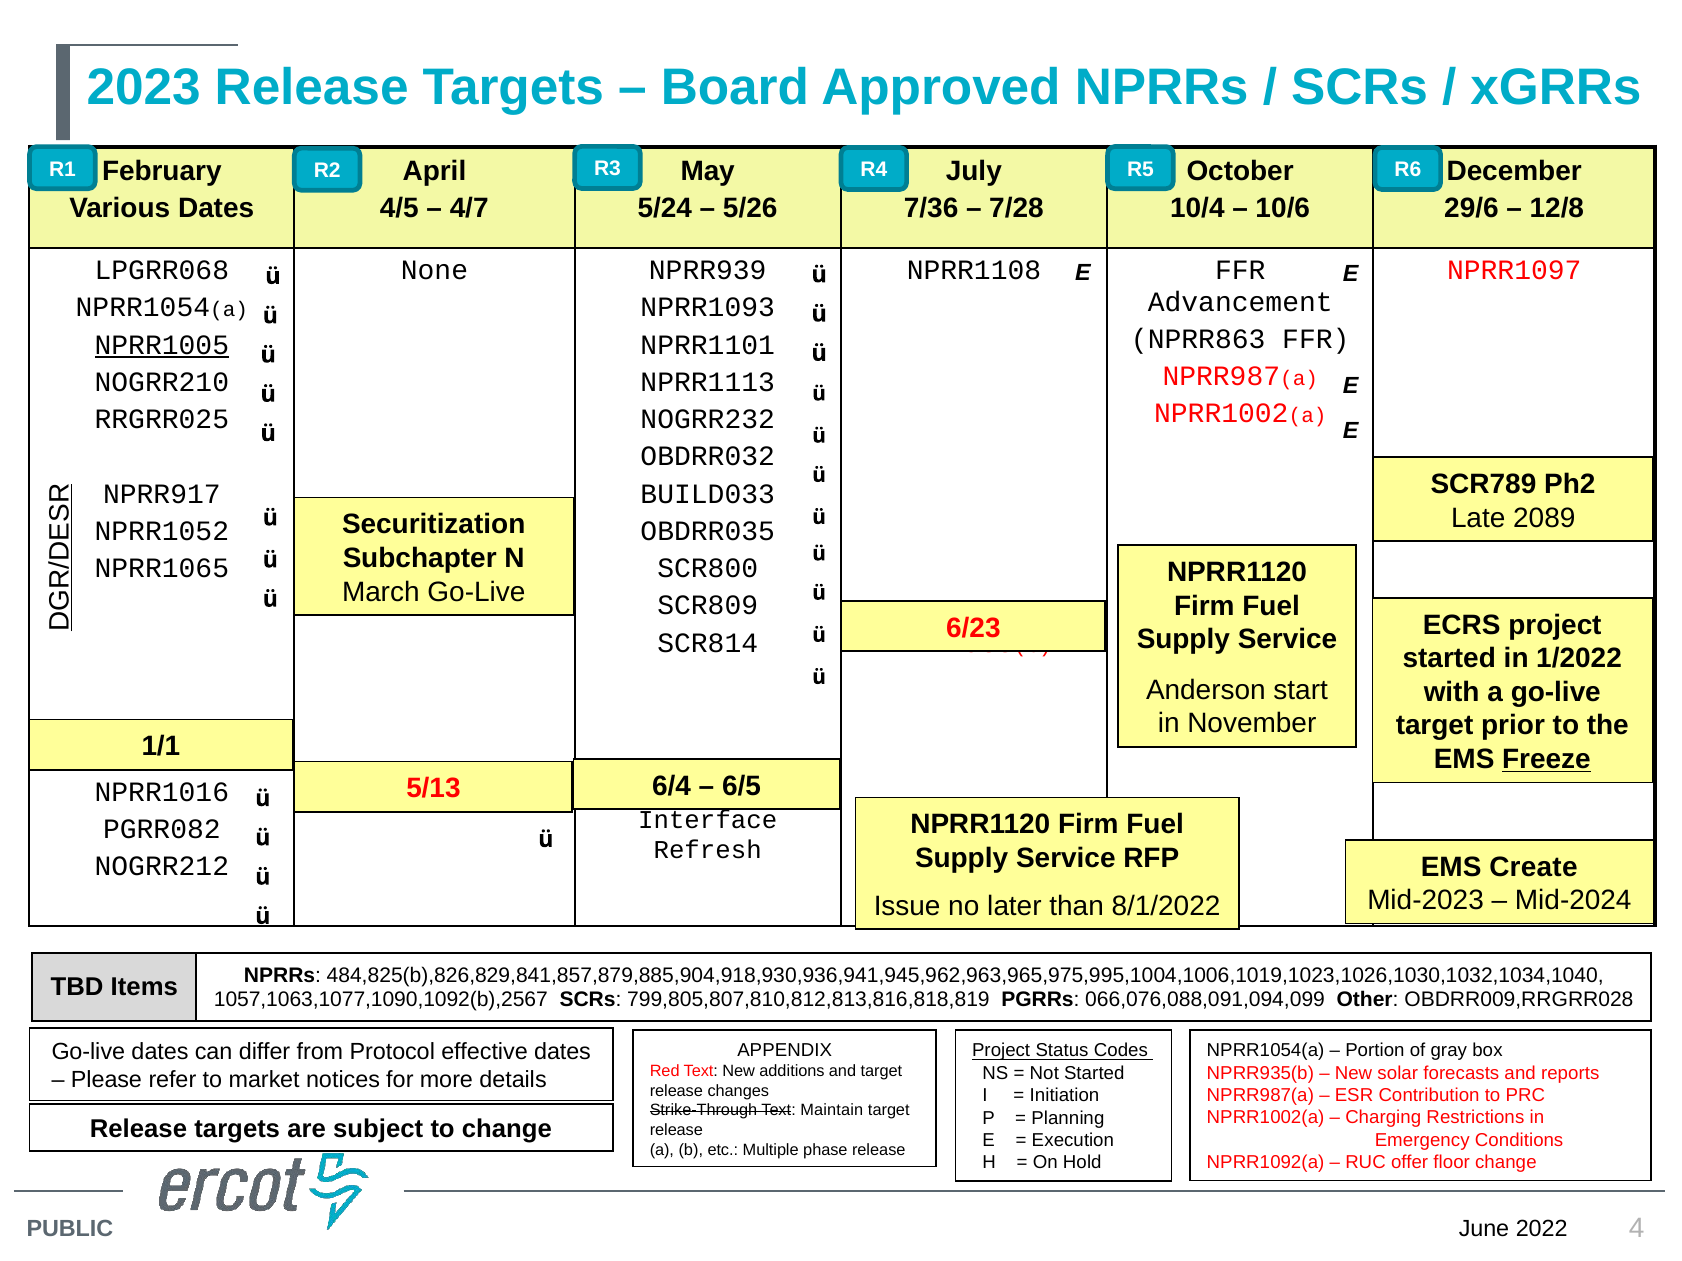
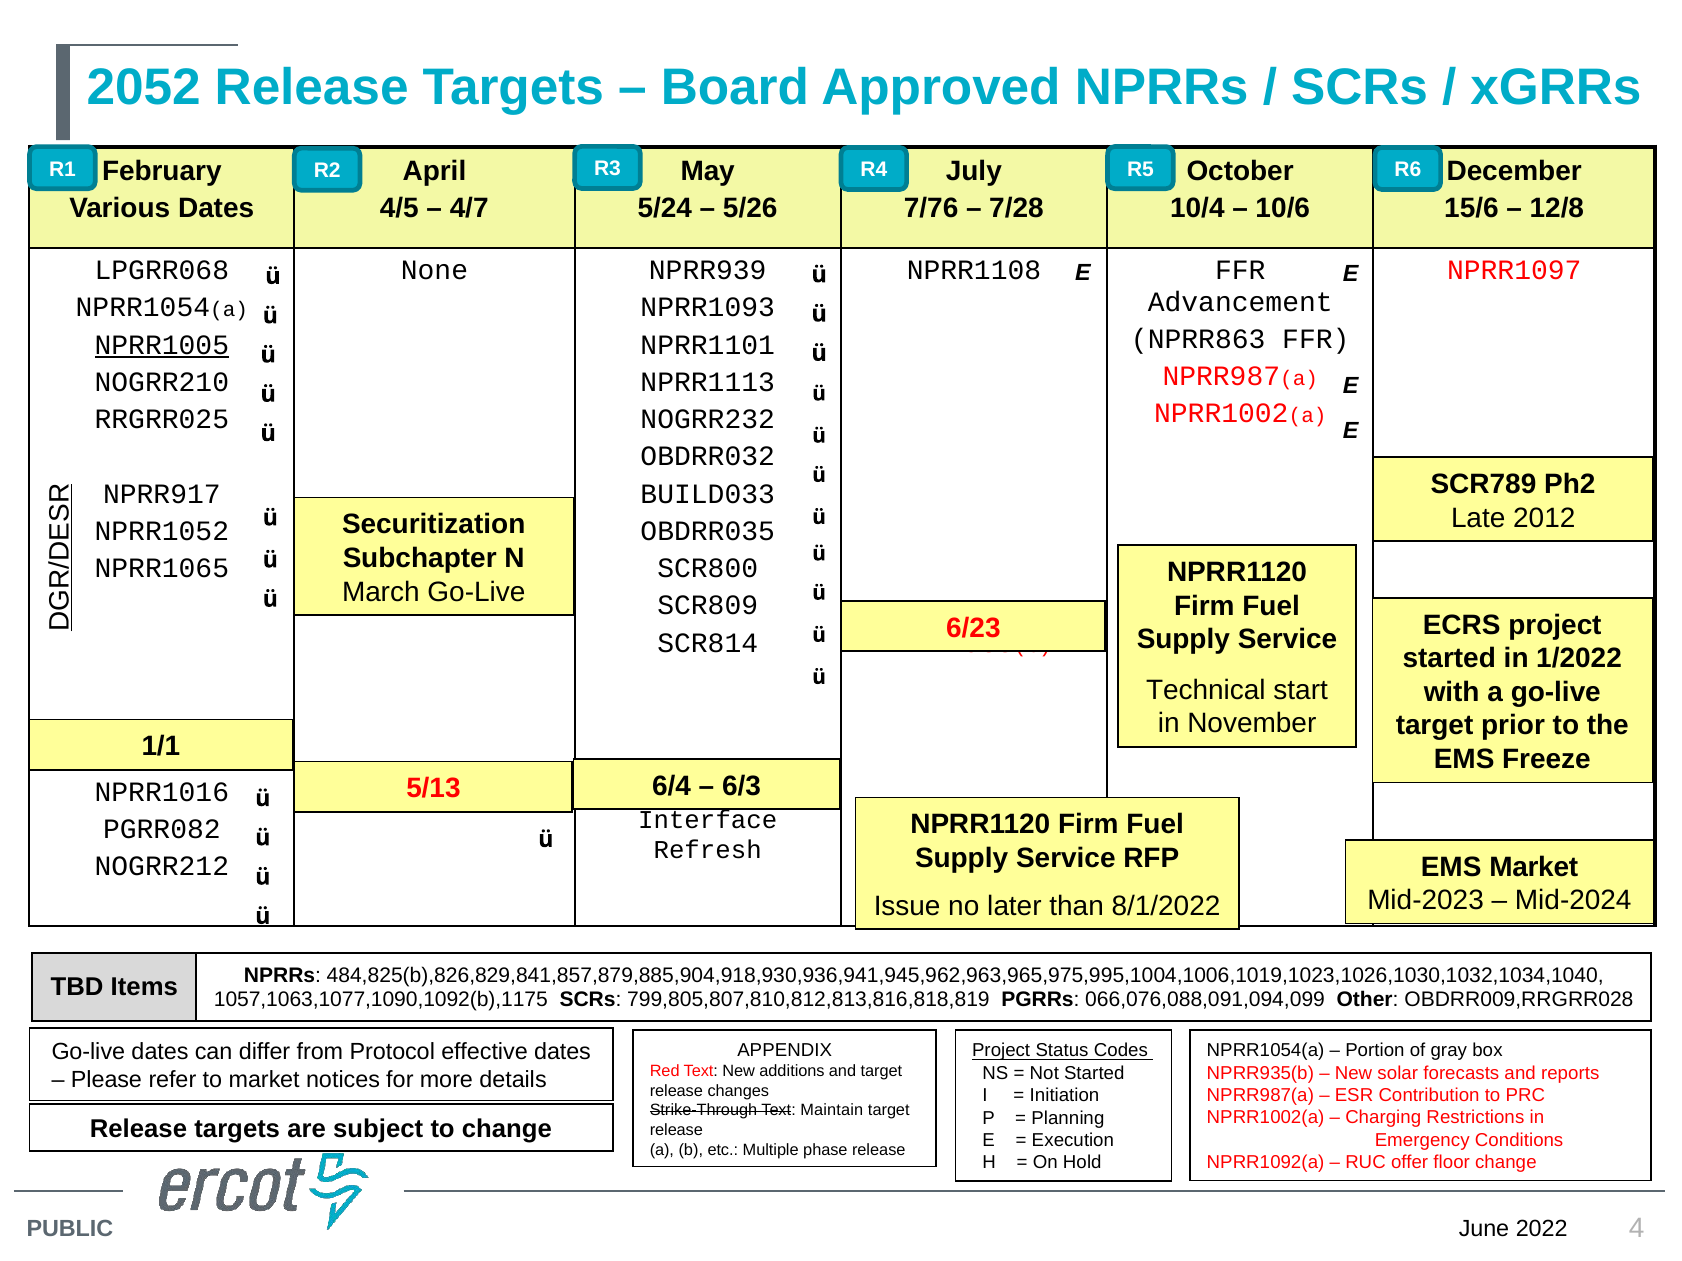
2023: 2023 -> 2052 (144, 88)
7/36: 7/36 -> 7/76 (931, 209)
29/6: 29/6 -> 15/6 (1471, 209)
2089: 2089 -> 2012 (1544, 518)
Anderson: Anderson -> Technical (1206, 690)
Freeze underline: present -> none (1546, 760)
6/5: 6/5 -> 6/3 (741, 787)
EMS Create: Create -> Market (1534, 867)
1057,1063,1077,1090,1092(b),2567: 1057,1063,1077,1090,1092(b),2567 -> 1057,1063,1077,1090,1092(b),1175 (381, 1000)
